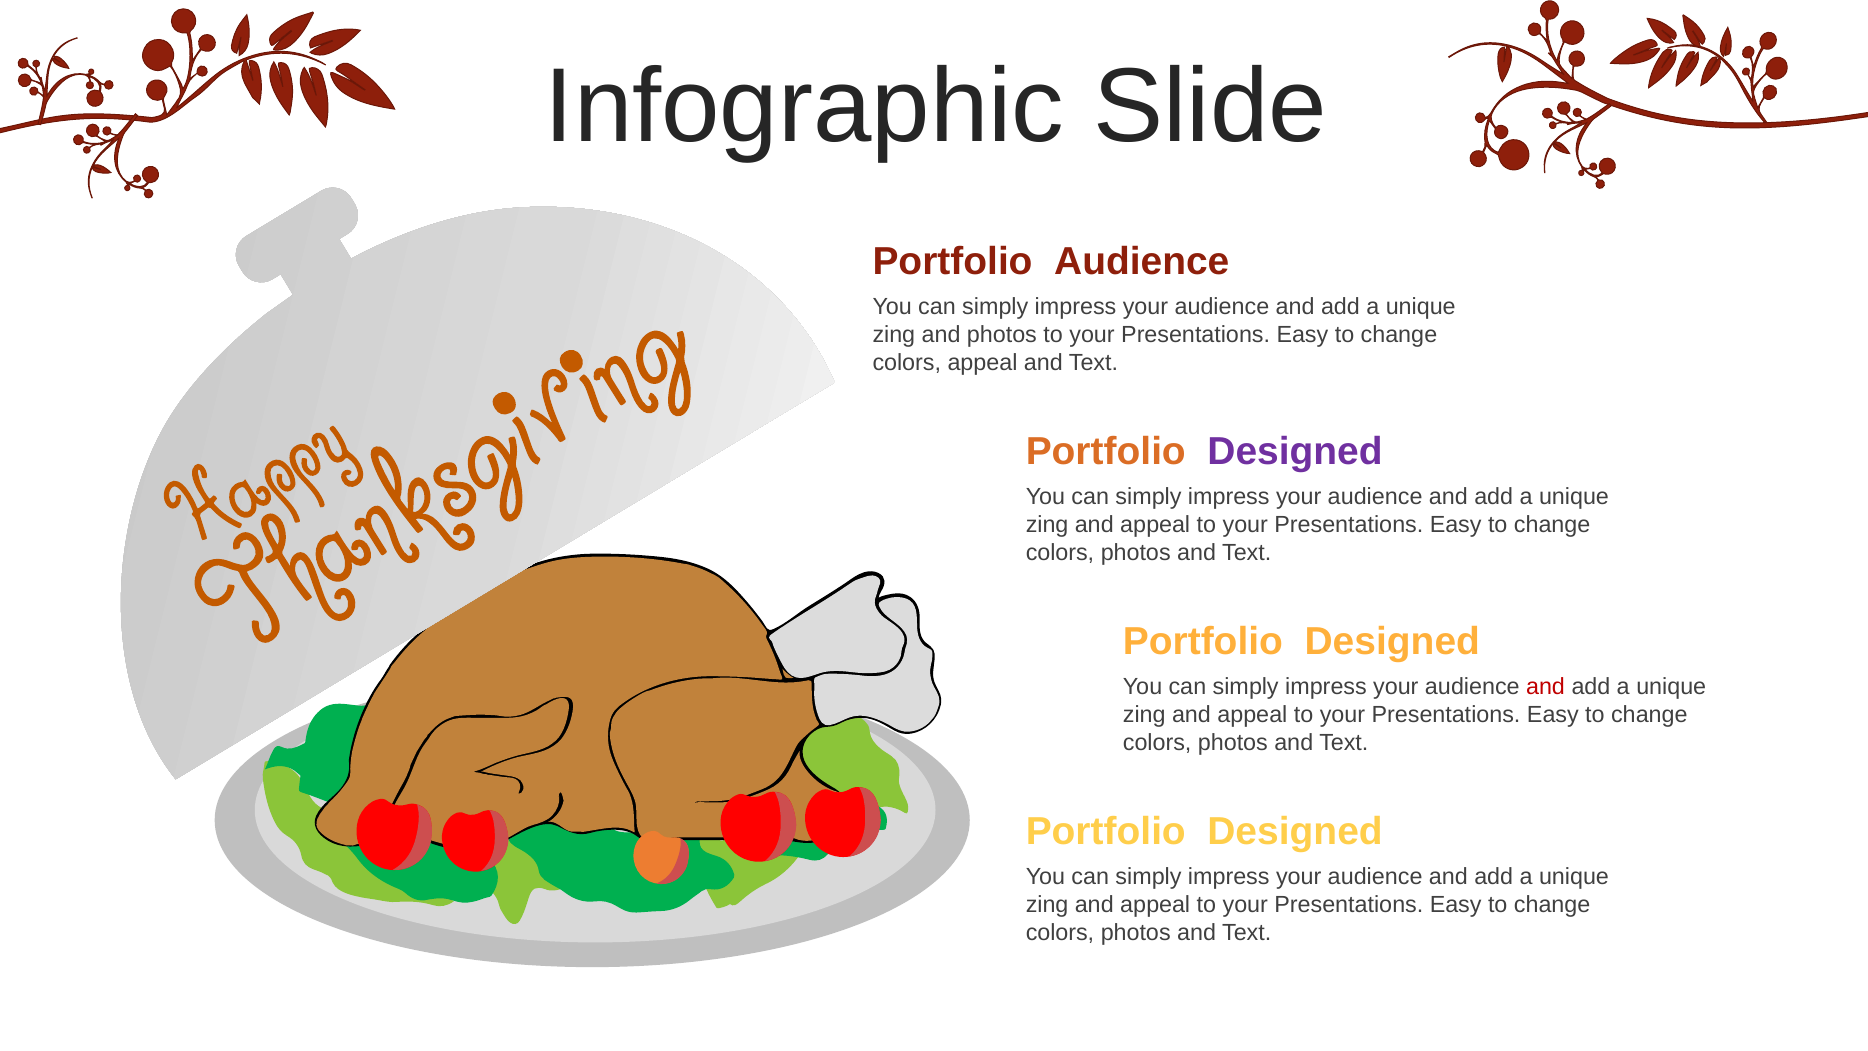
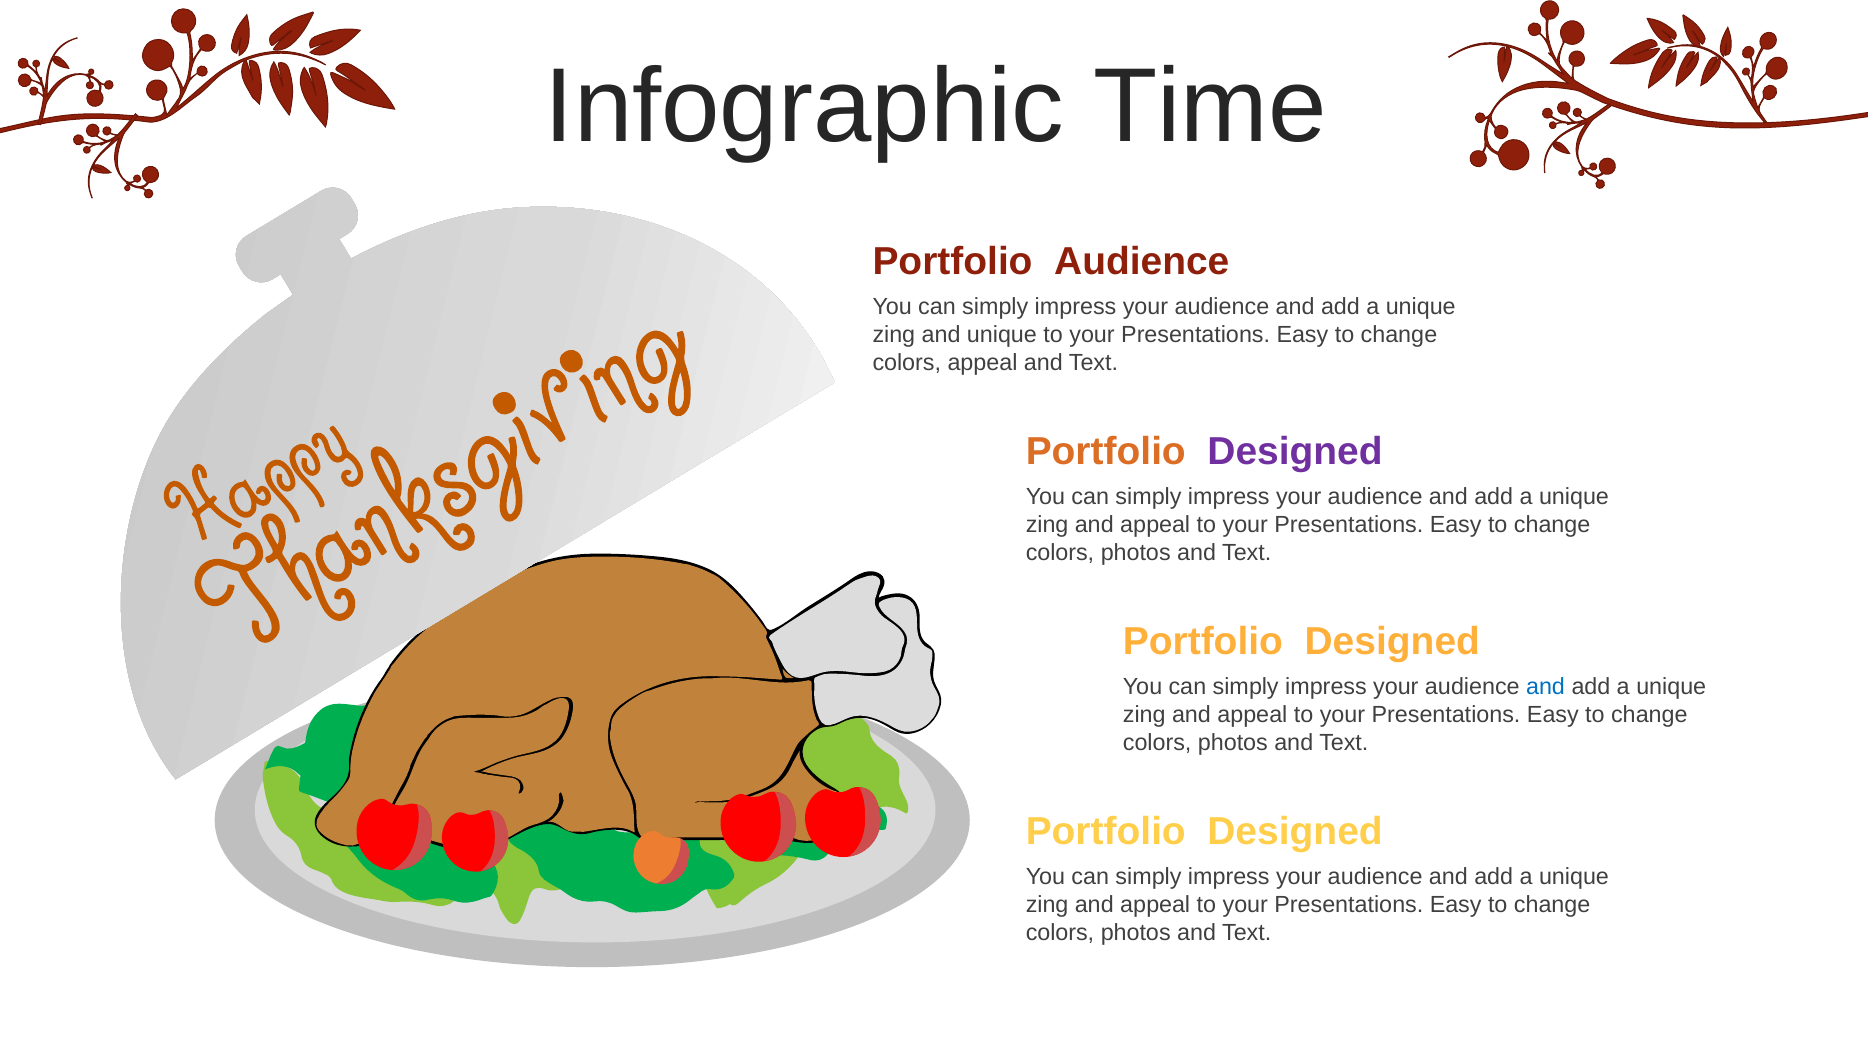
Slide: Slide -> Time (1210, 107)
and photos: photos -> unique (1002, 335)
and colour: red -> blue (1546, 687)
